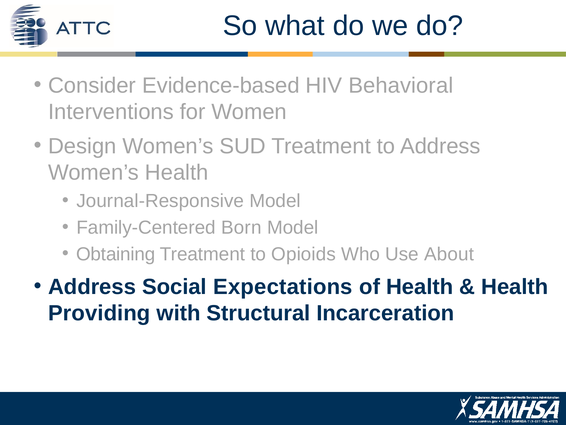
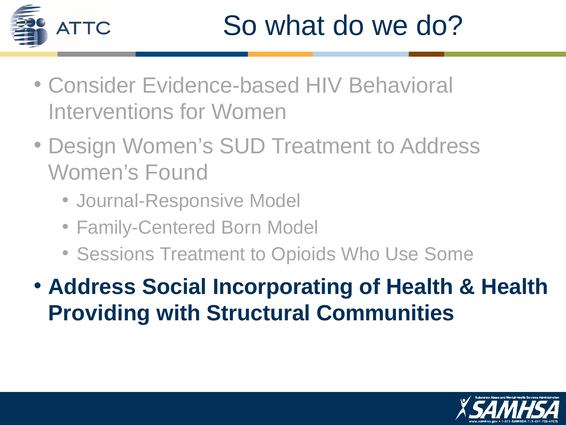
Women’s Health: Health -> Found (177, 172)
Obtaining: Obtaining -> Sessions (116, 254)
About: About -> Some (449, 254)
Expectations: Expectations -> Incorporating (283, 286)
Incarceration: Incarceration -> Communities (385, 313)
